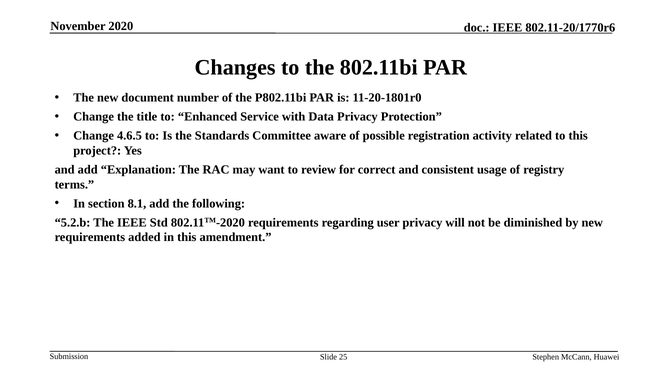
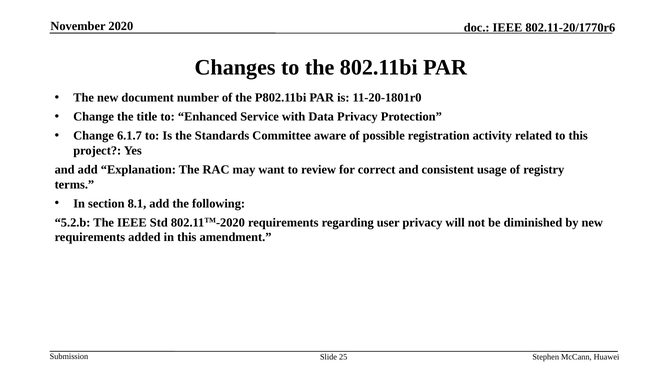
4.6.5: 4.6.5 -> 6.1.7 (129, 136)
